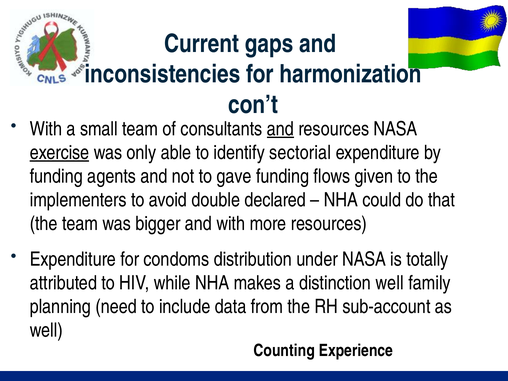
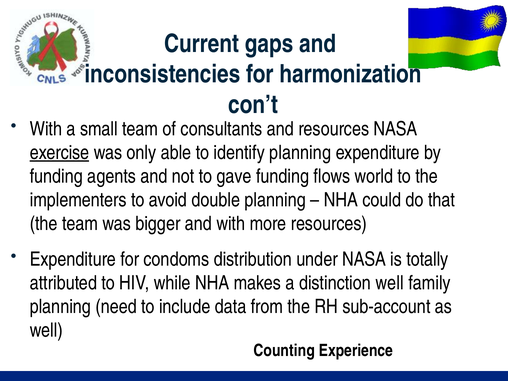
and underline: present -> none (280, 129)
identify sectorial: sectorial -> planning (300, 153)
given: given -> world (374, 176)
double declared: declared -> planning (275, 200)
